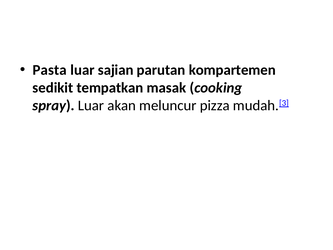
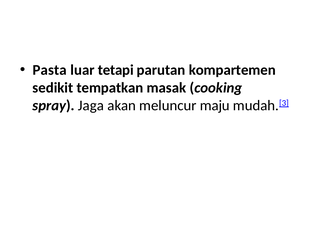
sajian: sajian -> tetapi (116, 70)
spray Luar: Luar -> Jaga (91, 105)
pizza: pizza -> maju (215, 105)
